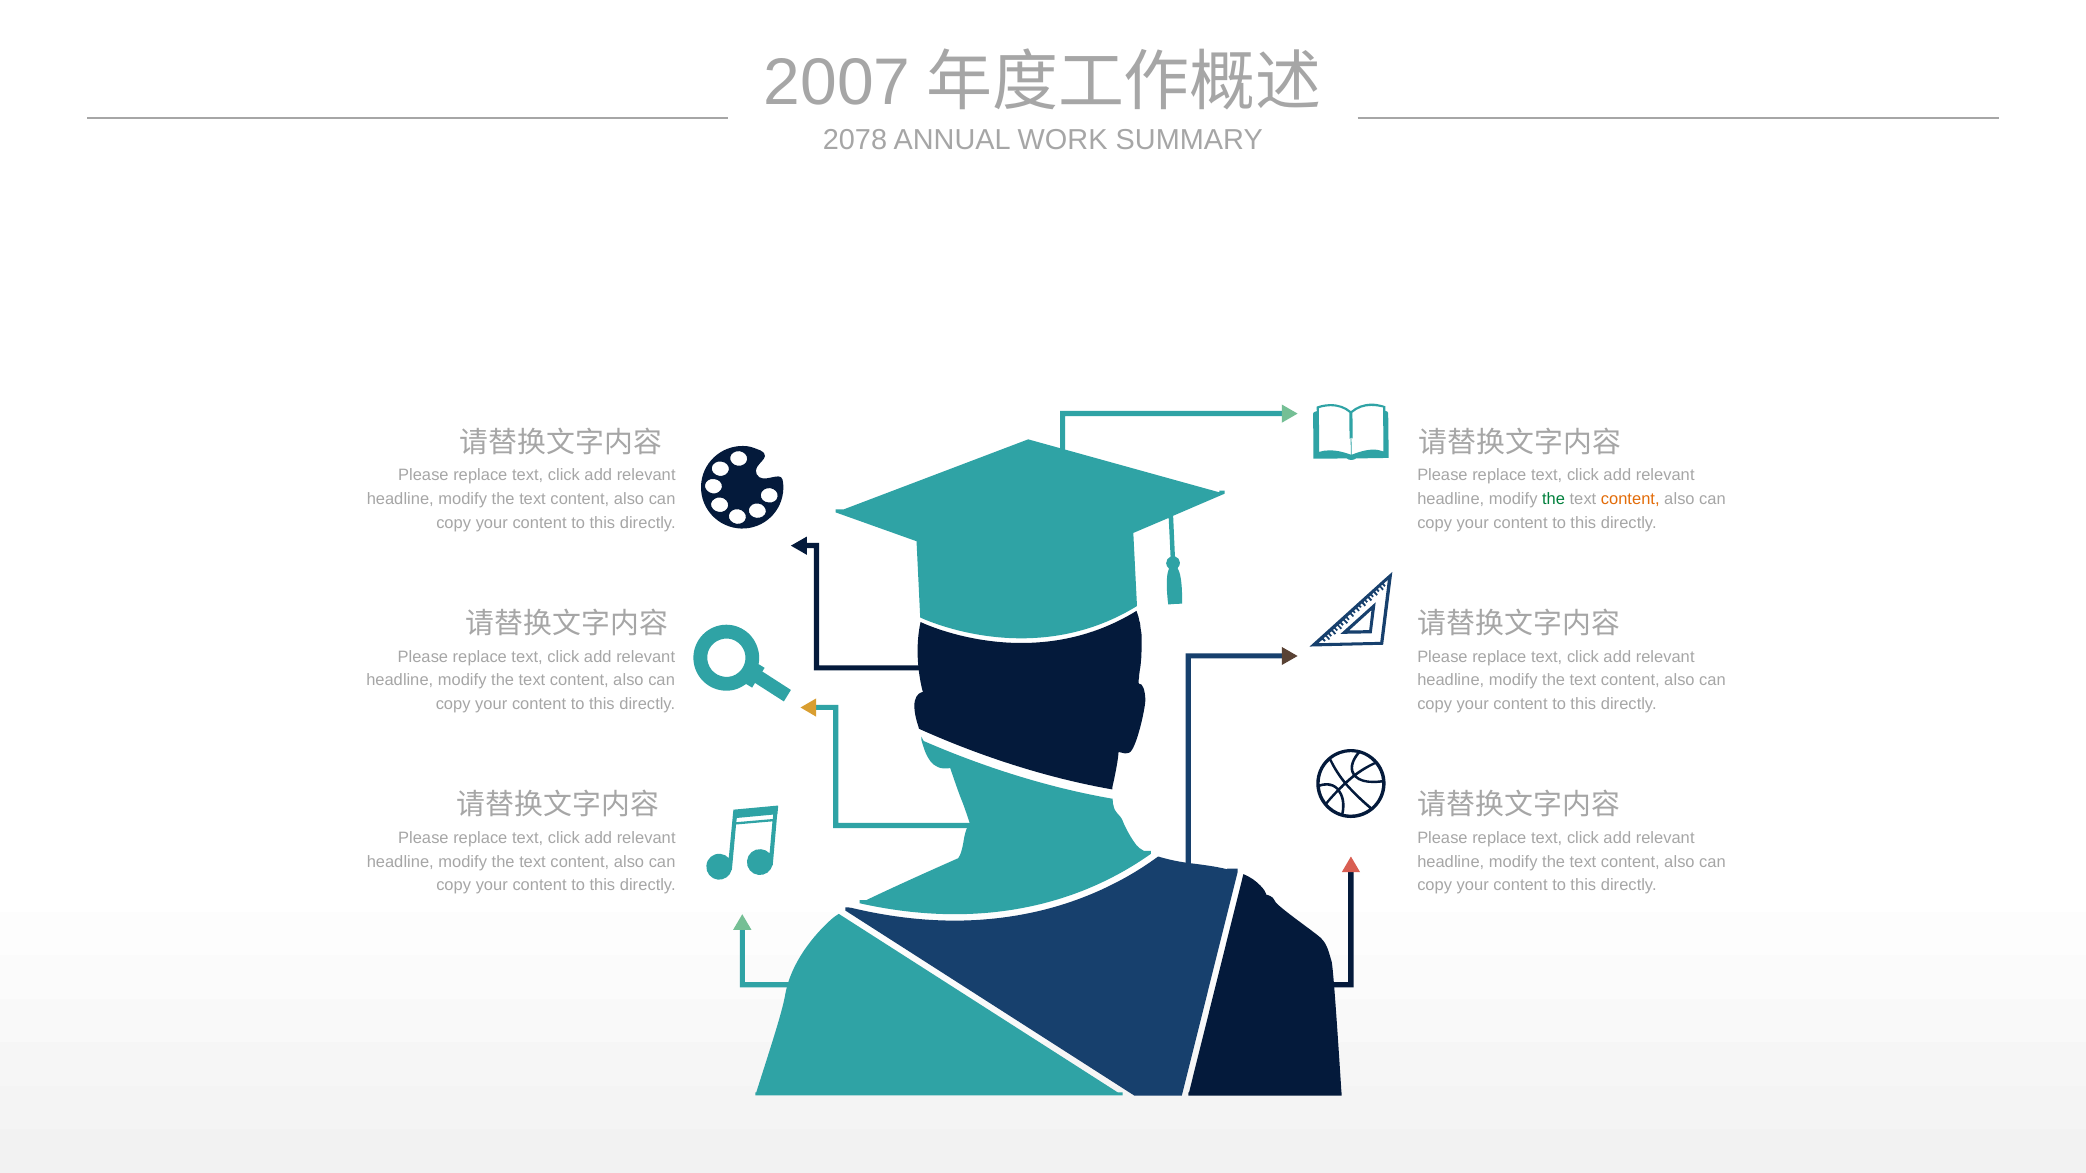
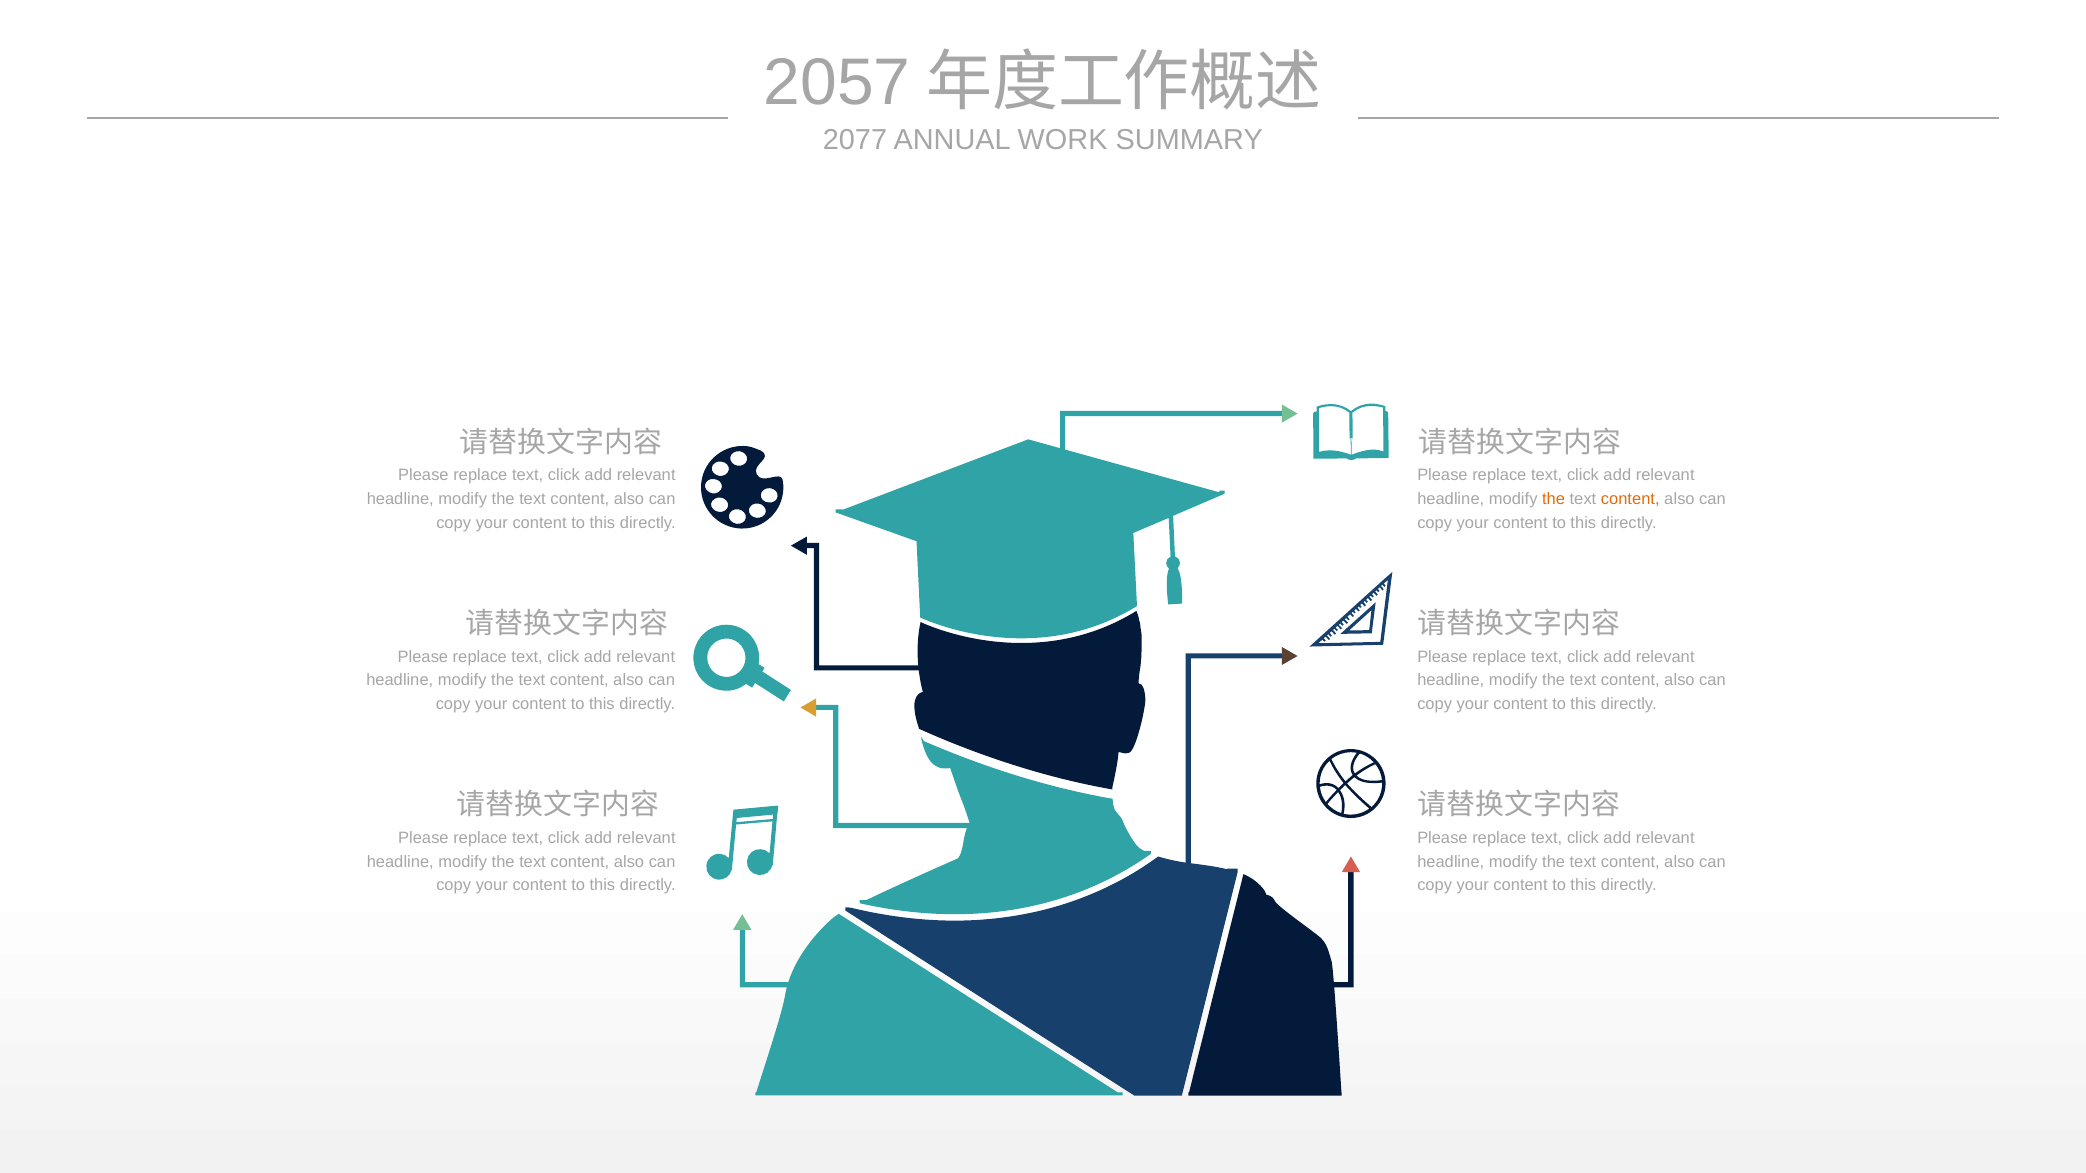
2007: 2007 -> 2057 (837, 82)
2078: 2078 -> 2077 (855, 140)
the colour: green -> orange (1554, 499)
